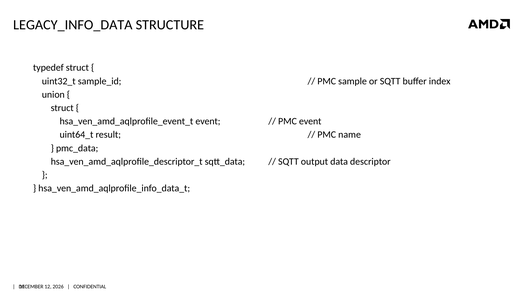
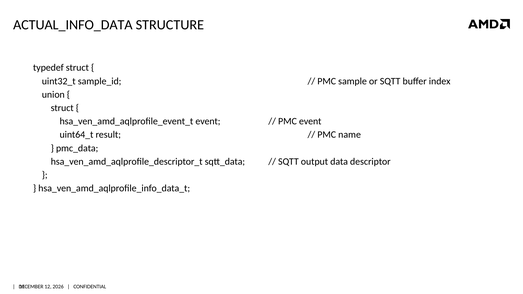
LEGACY_INFO_DATA: LEGACY_INFO_DATA -> ACTUAL_INFO_DATA (73, 25)
